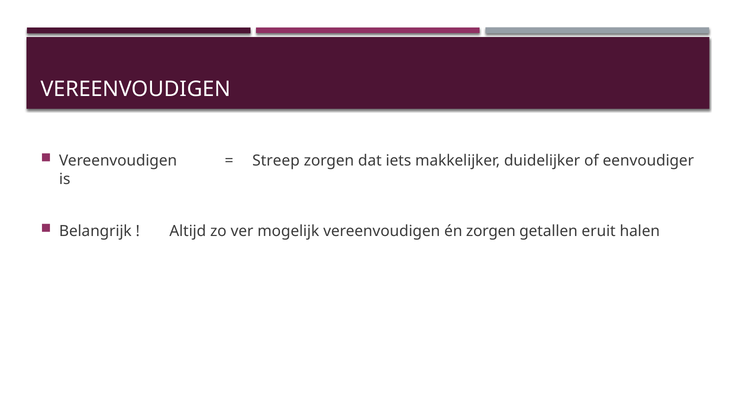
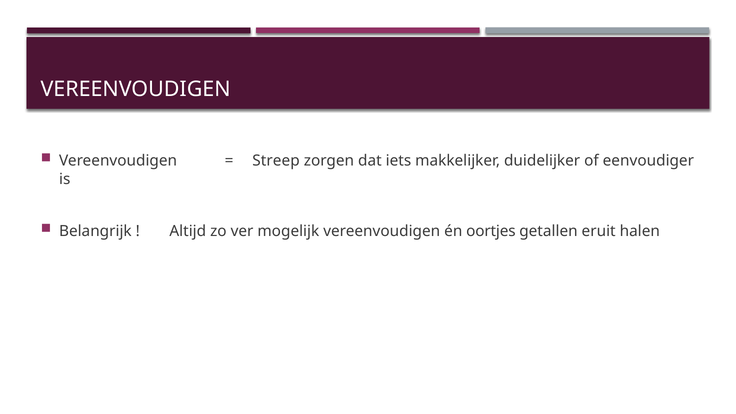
én zorgen: zorgen -> oortjes (491, 231)
